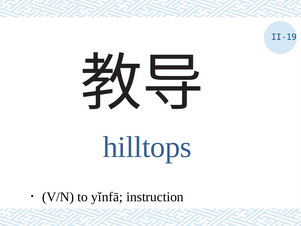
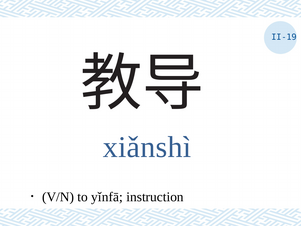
hilltops: hilltops -> xiǎnshì (147, 147)
